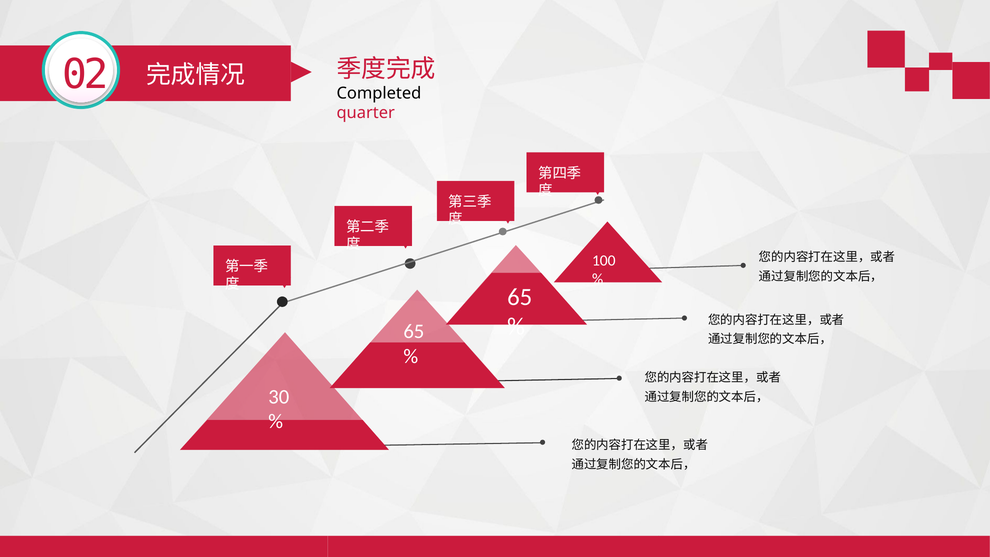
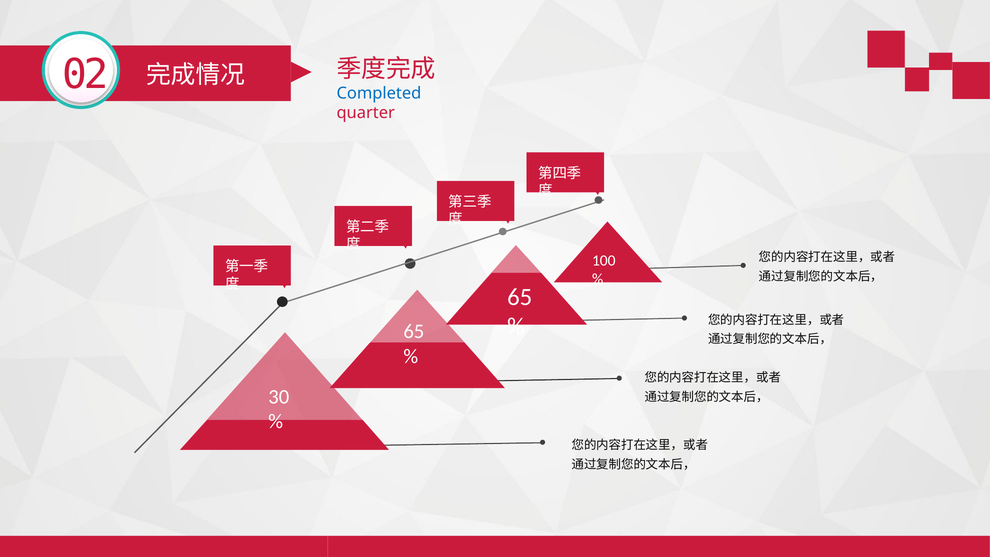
Completed colour: black -> blue (379, 93)
